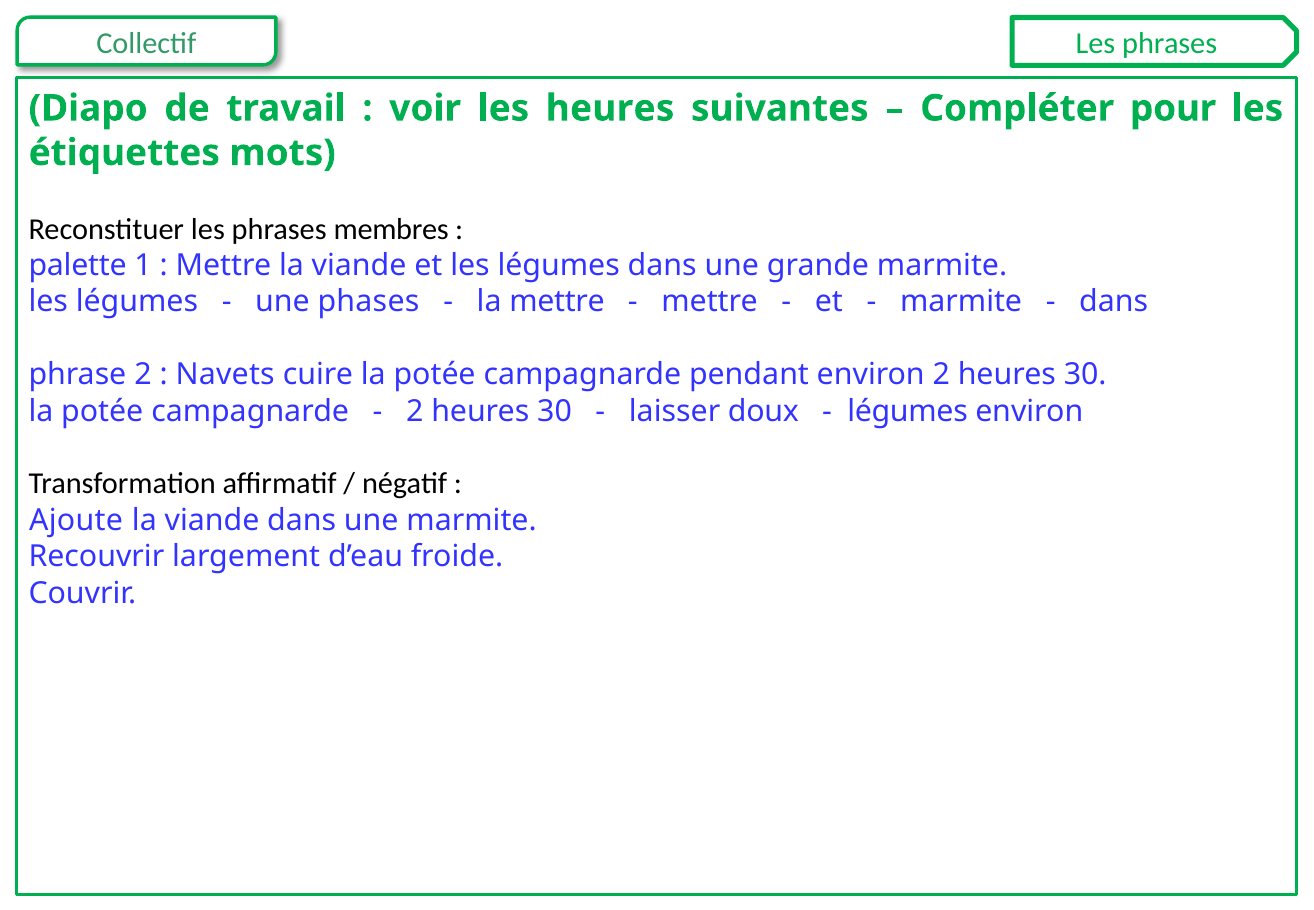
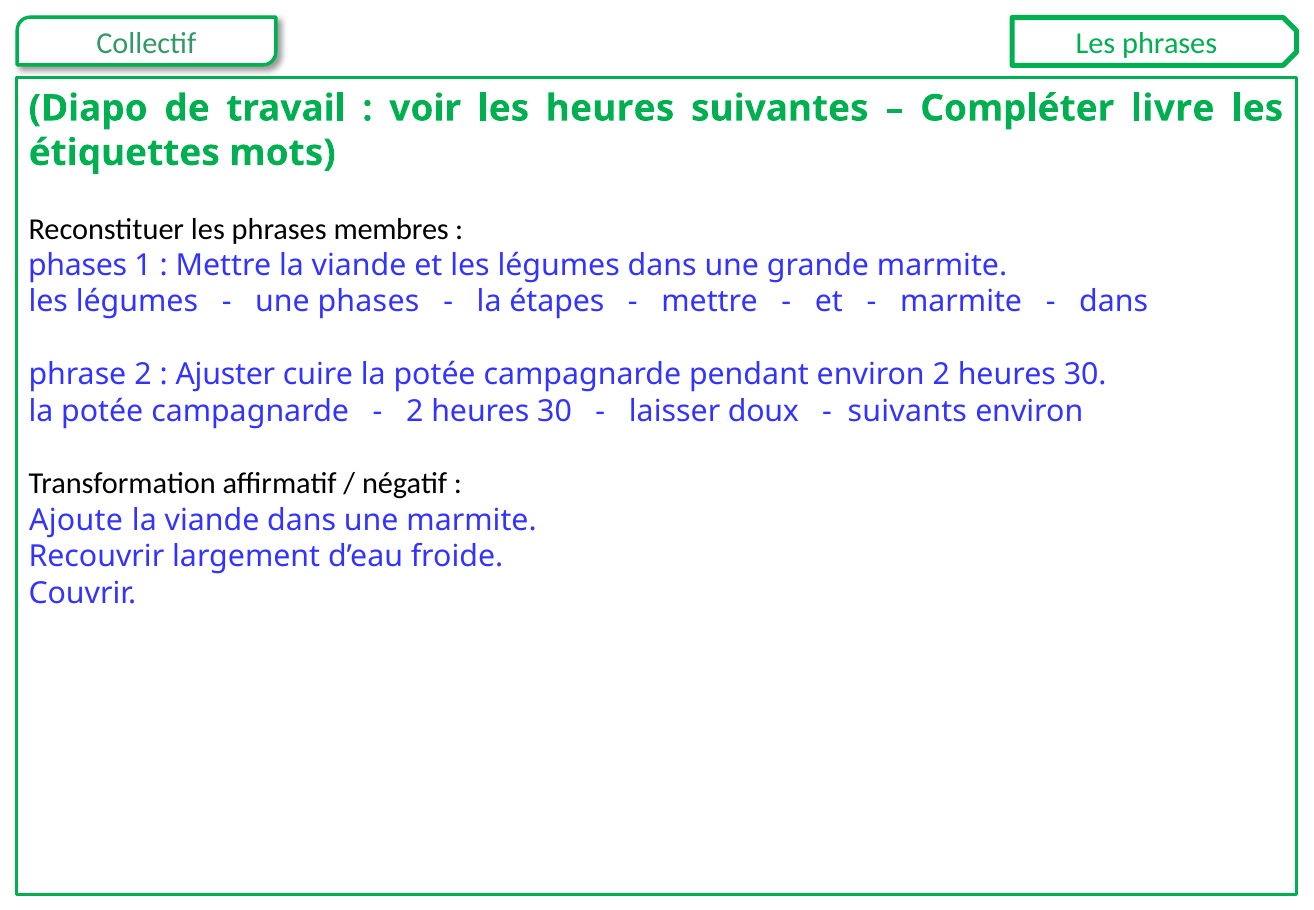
pour: pour -> livre (1173, 108)
palette: palette -> phases (78, 266)
la mettre: mettre -> étapes (557, 302)
Navets: Navets -> Ajuster (225, 375)
légumes: légumes -> suivants (907, 411)
